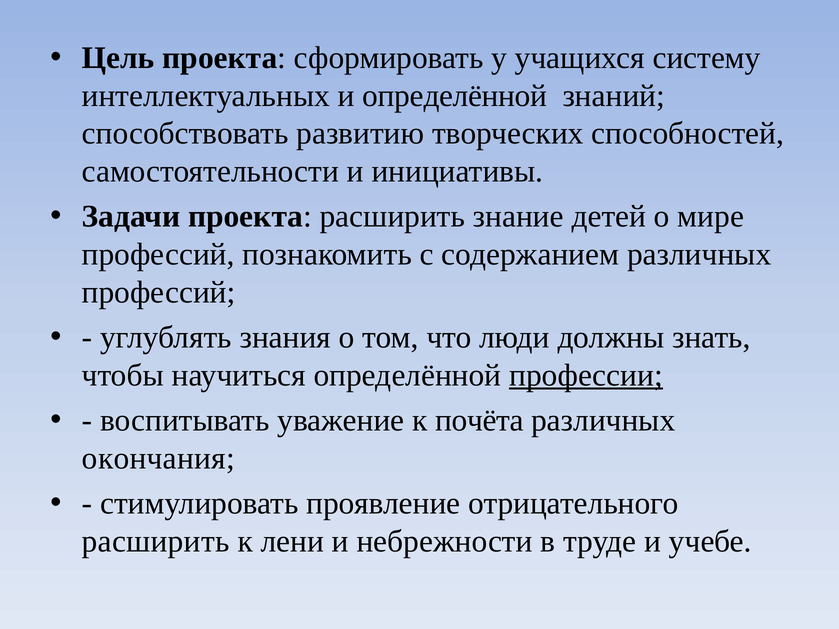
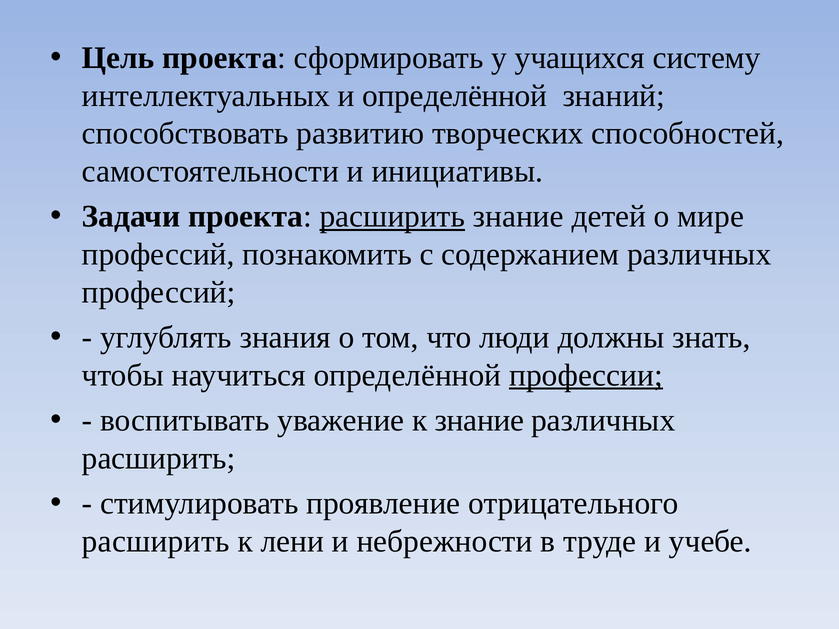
расширить underline: none -> present (392, 217)
к почёта: почёта -> знание (479, 421)
окончания: окончания -> расширить (159, 458)
